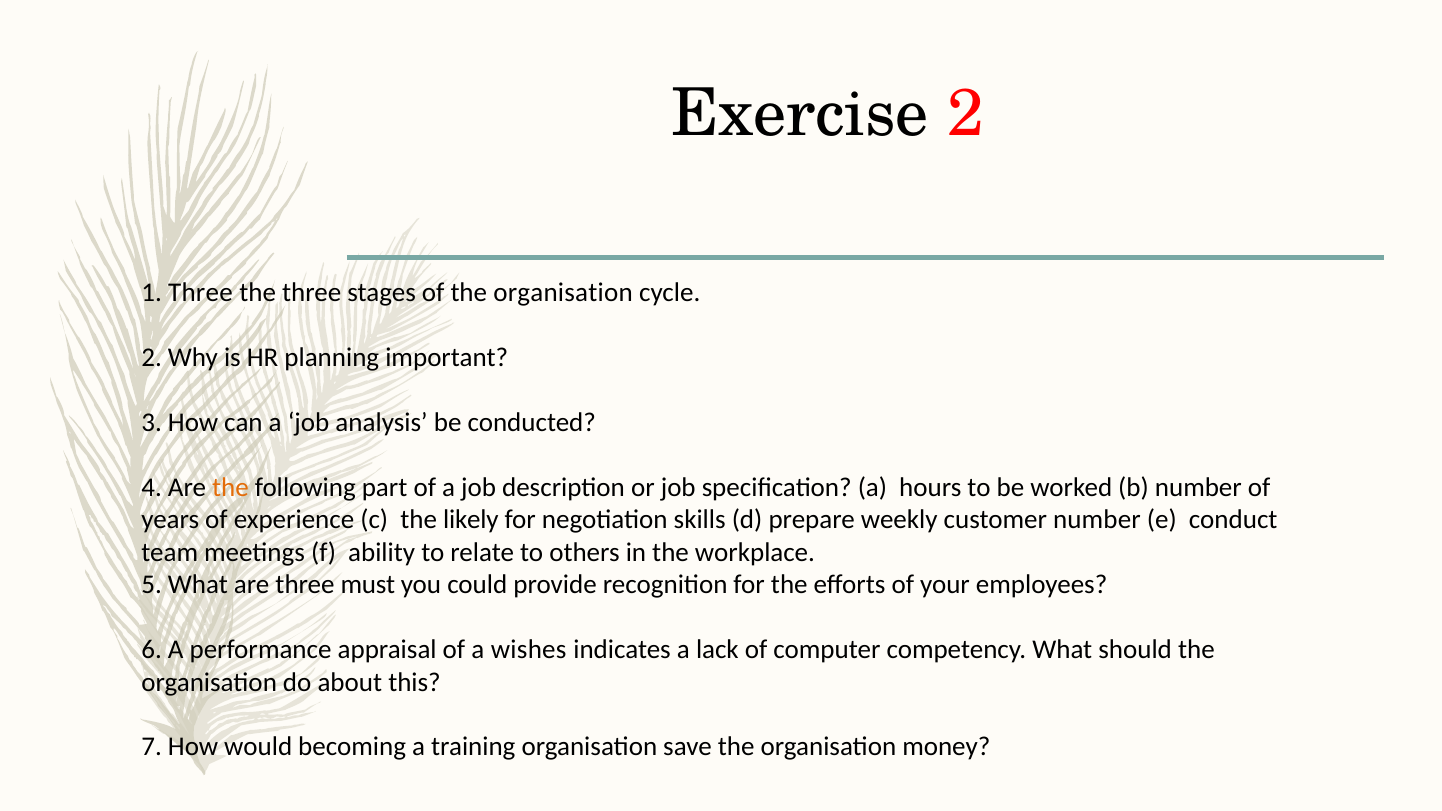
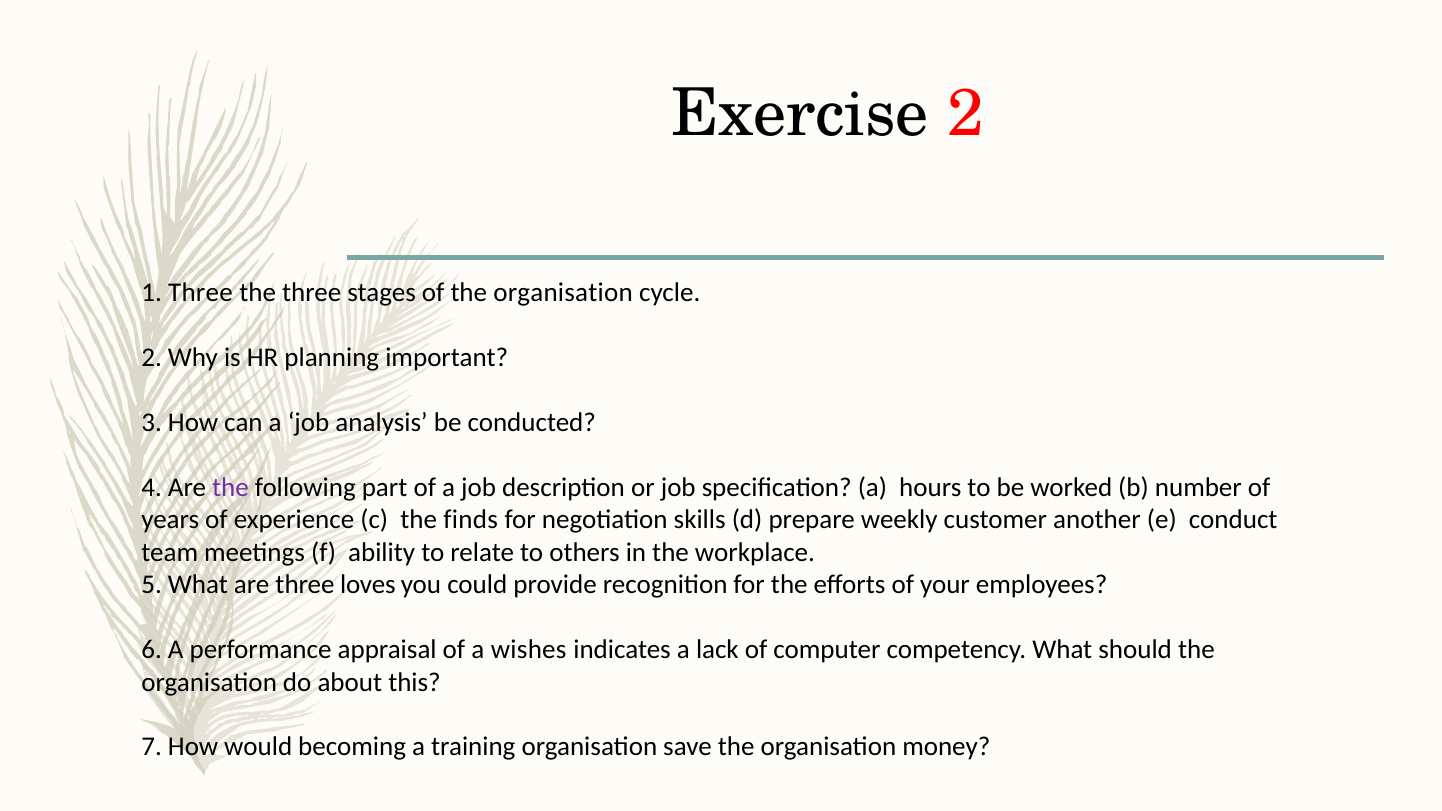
the colour: orange -> purple (230, 488)
likely: likely -> finds (471, 520)
customer number: number -> another (1097, 520)
must: must -> loves (368, 585)
